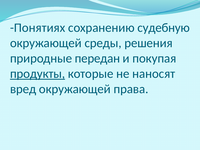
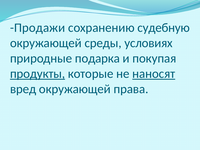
Понятиях: Понятиях -> Продажи (38, 28)
решения: решения -> условиях (149, 43)
передан: передан -> подарка (97, 58)
наносят underline: none -> present (154, 74)
